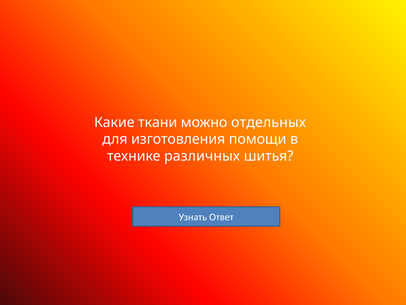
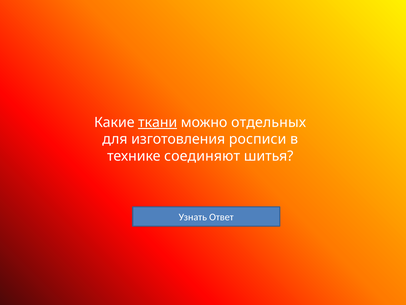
ткани underline: none -> present (158, 122)
помощи: помощи -> росписи (258, 139)
различных: различных -> соединяют (202, 156)
